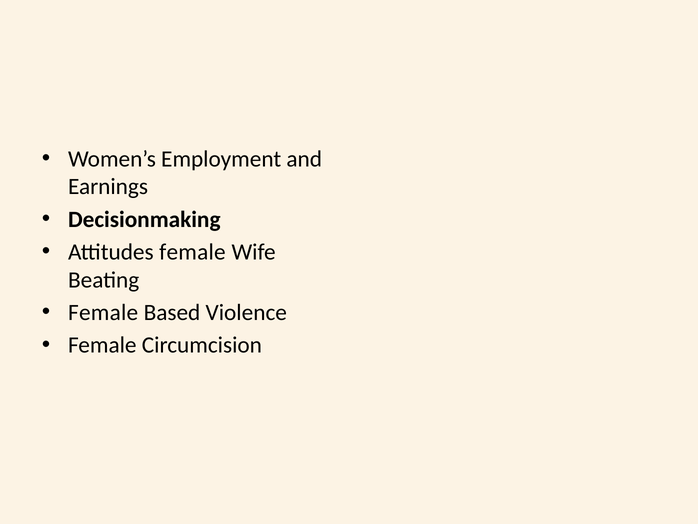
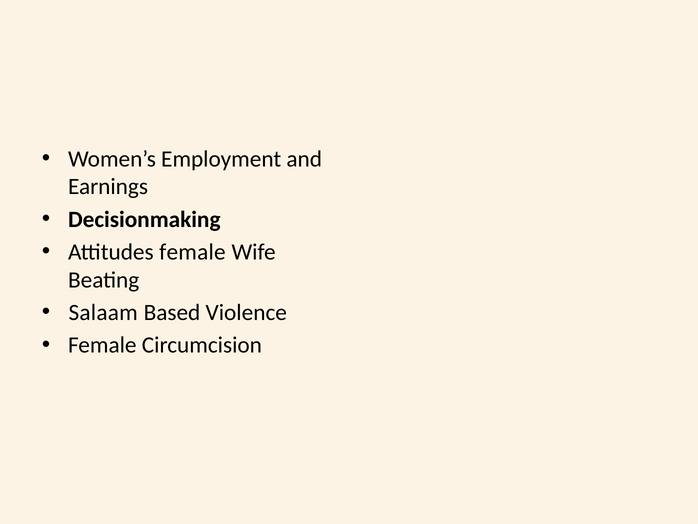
Female: Female -> Salaam (103, 312)
